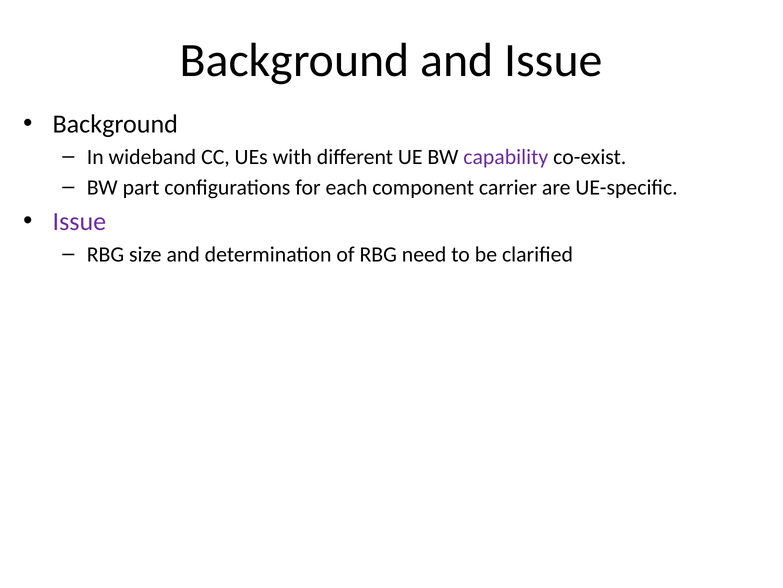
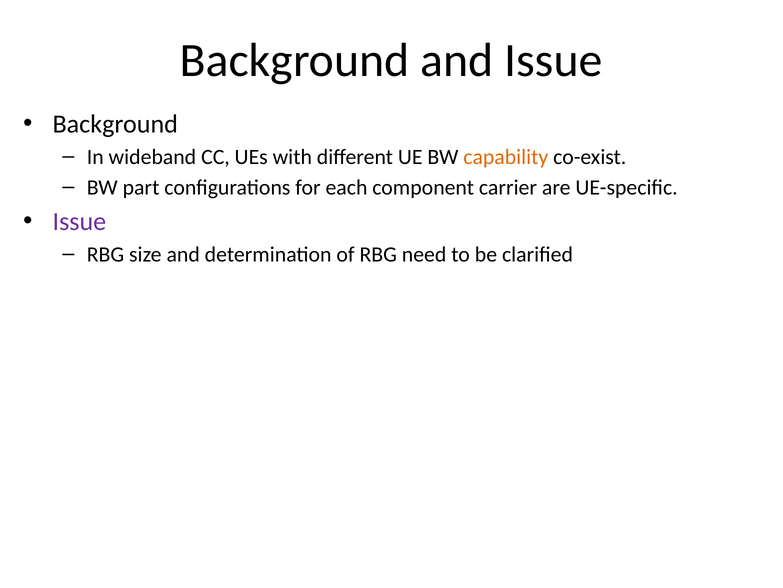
capability colour: purple -> orange (506, 157)
